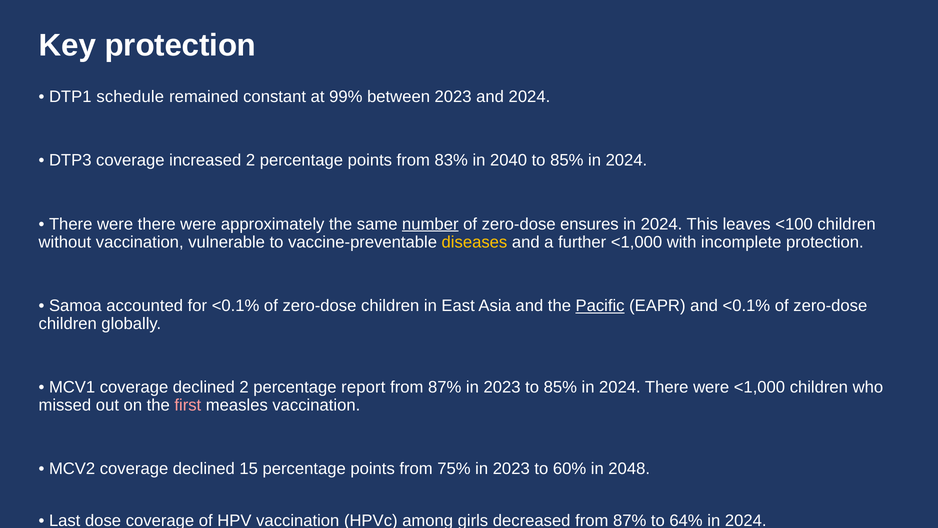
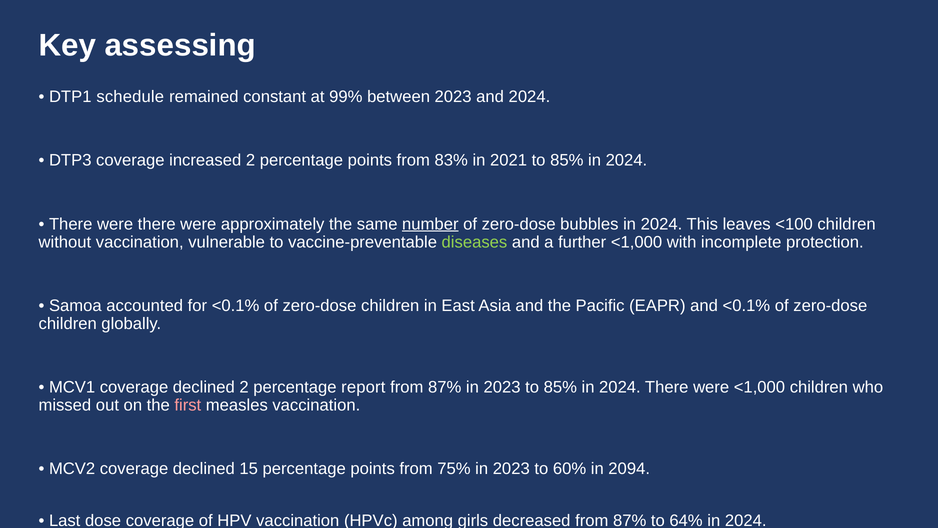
Key protection: protection -> assessing (180, 46)
2040: 2040 -> 2021 (509, 160)
ensures: ensures -> bubbles (589, 224)
diseases colour: yellow -> light green (474, 242)
Pacific underline: present -> none (600, 305)
2048: 2048 -> 2094 (629, 469)
